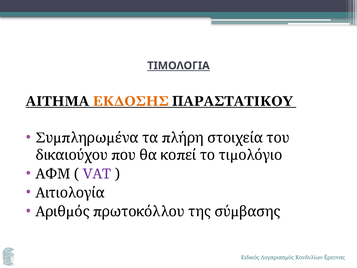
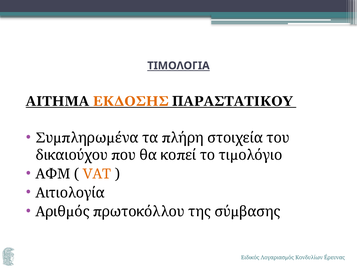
VAT colour: purple -> orange (97, 174)
